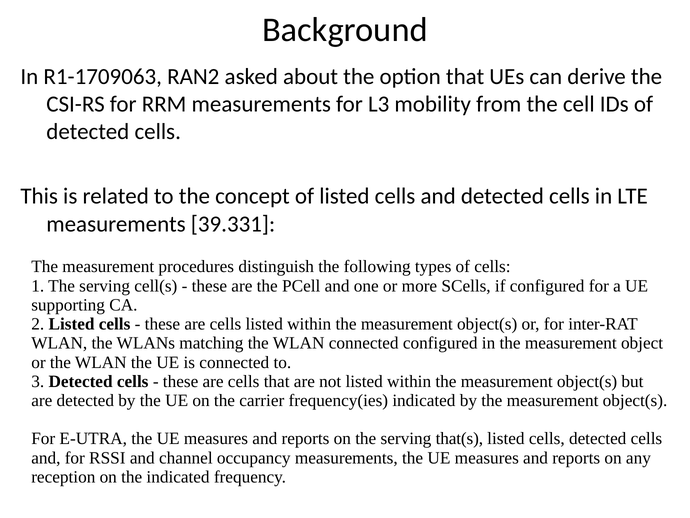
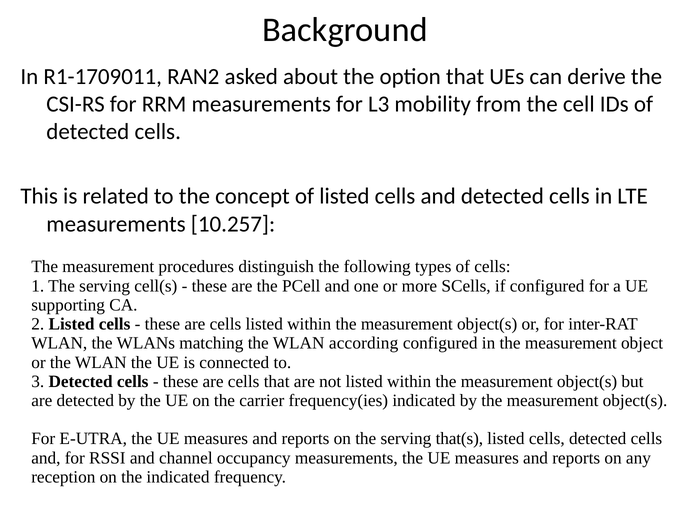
R1-1709063: R1-1709063 -> R1-1709011 (103, 77)
39.331: 39.331 -> 10.257 (233, 224)
WLAN connected: connected -> according (364, 343)
